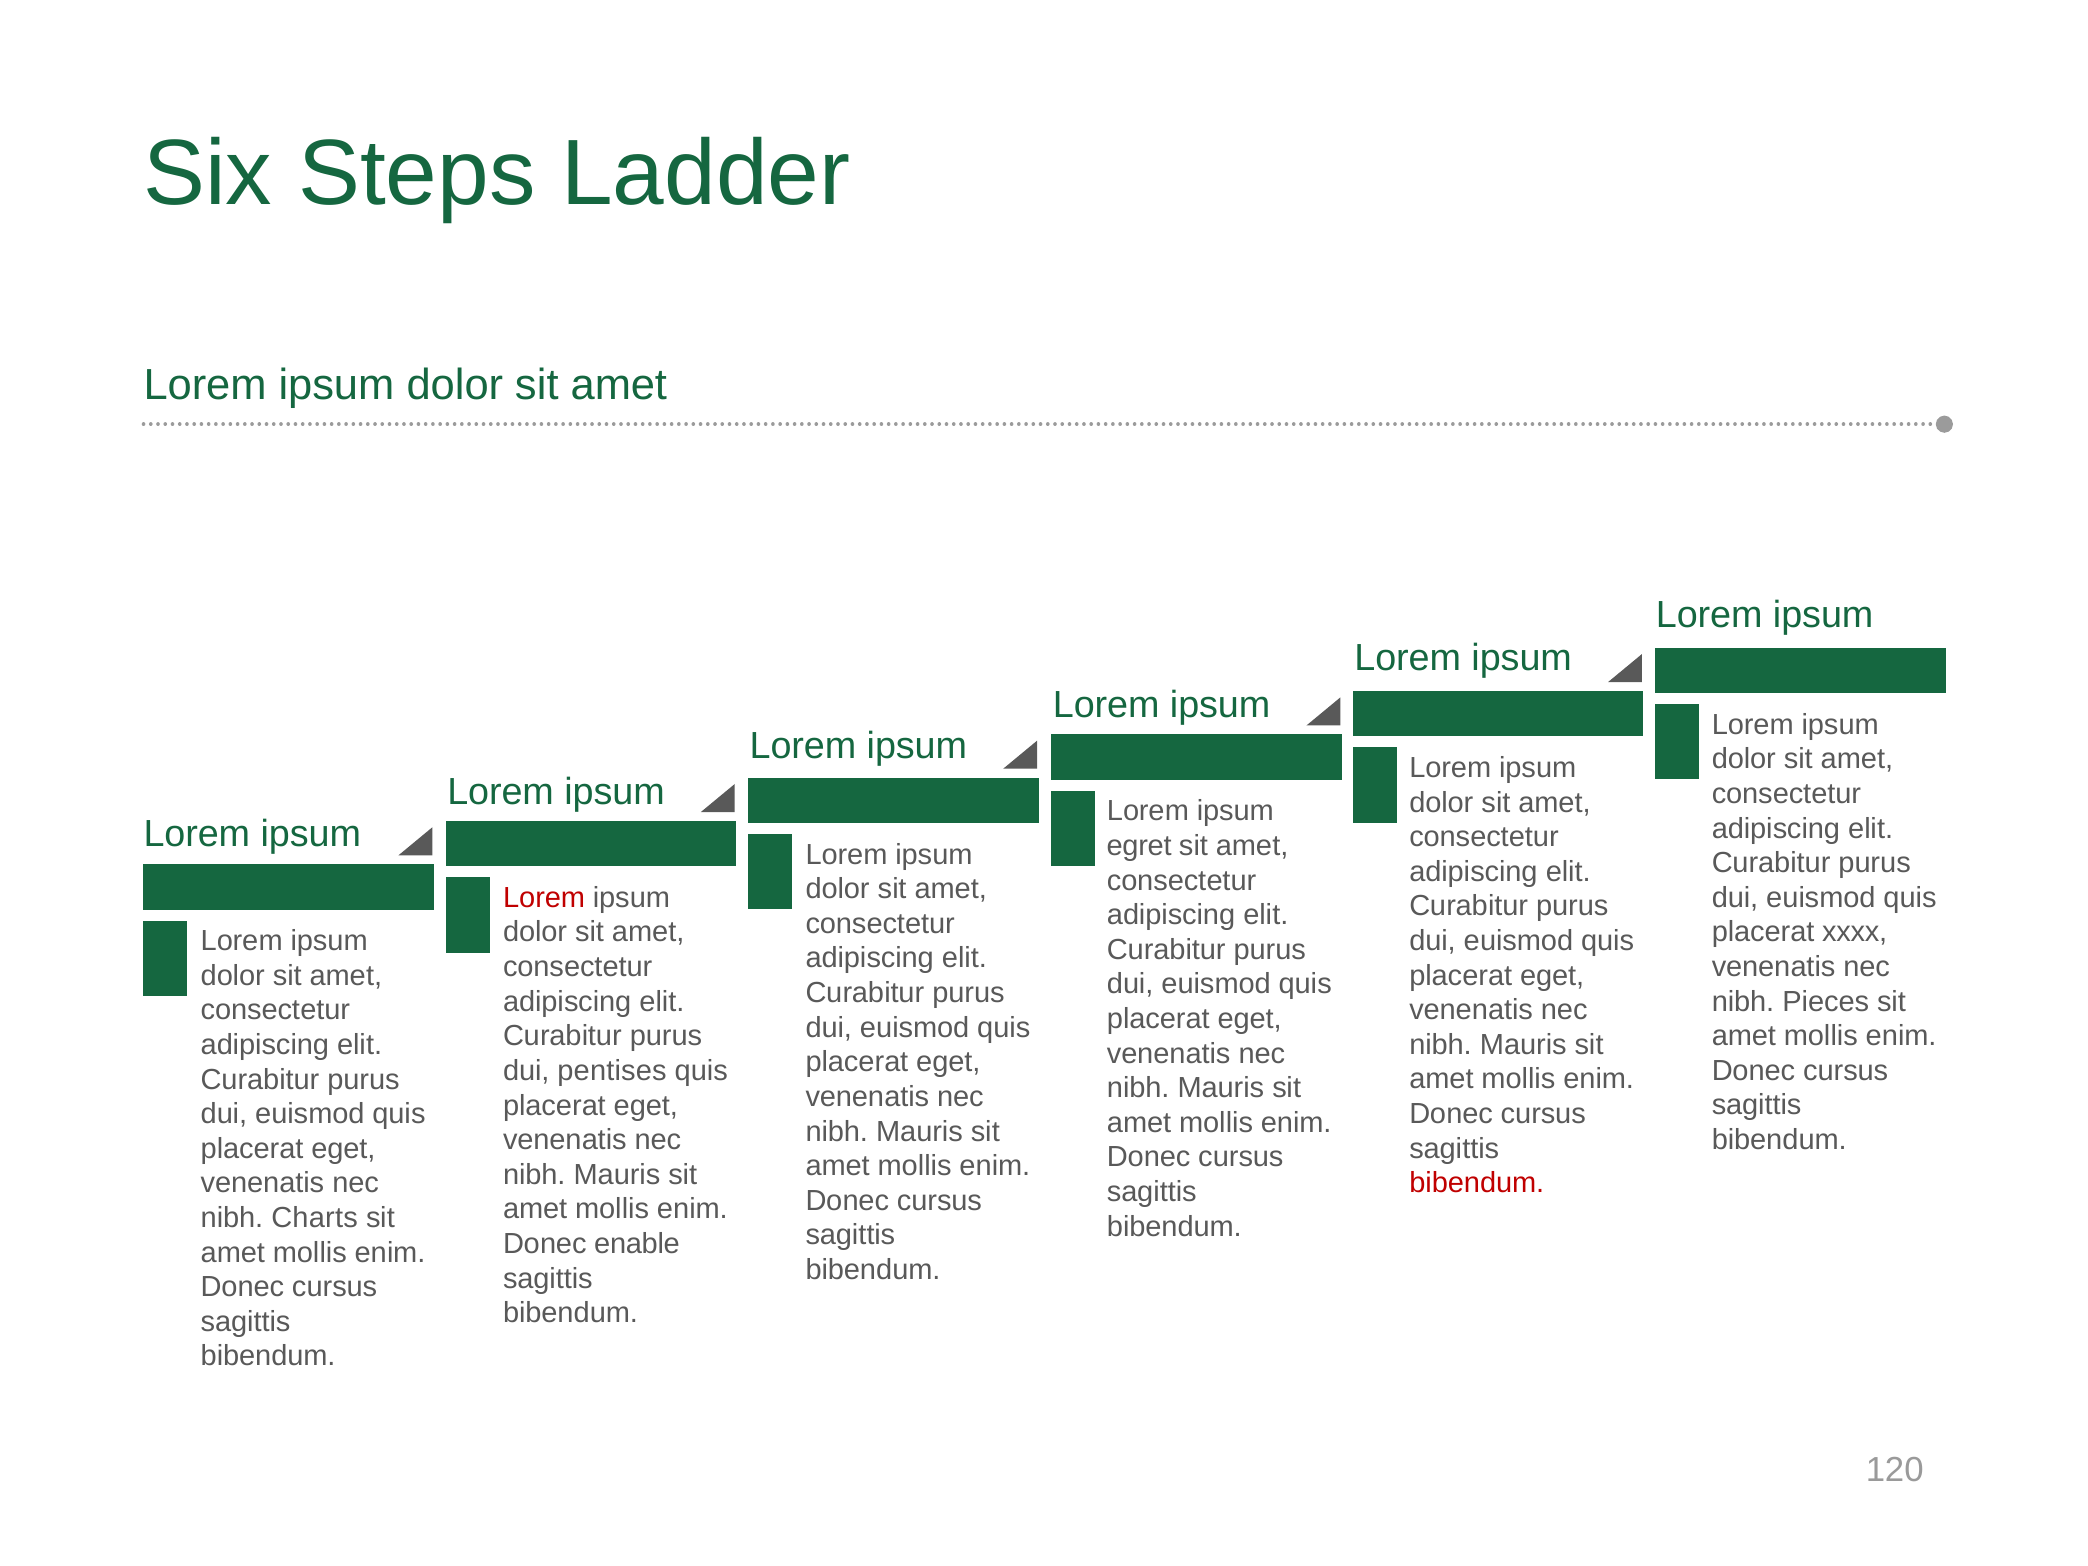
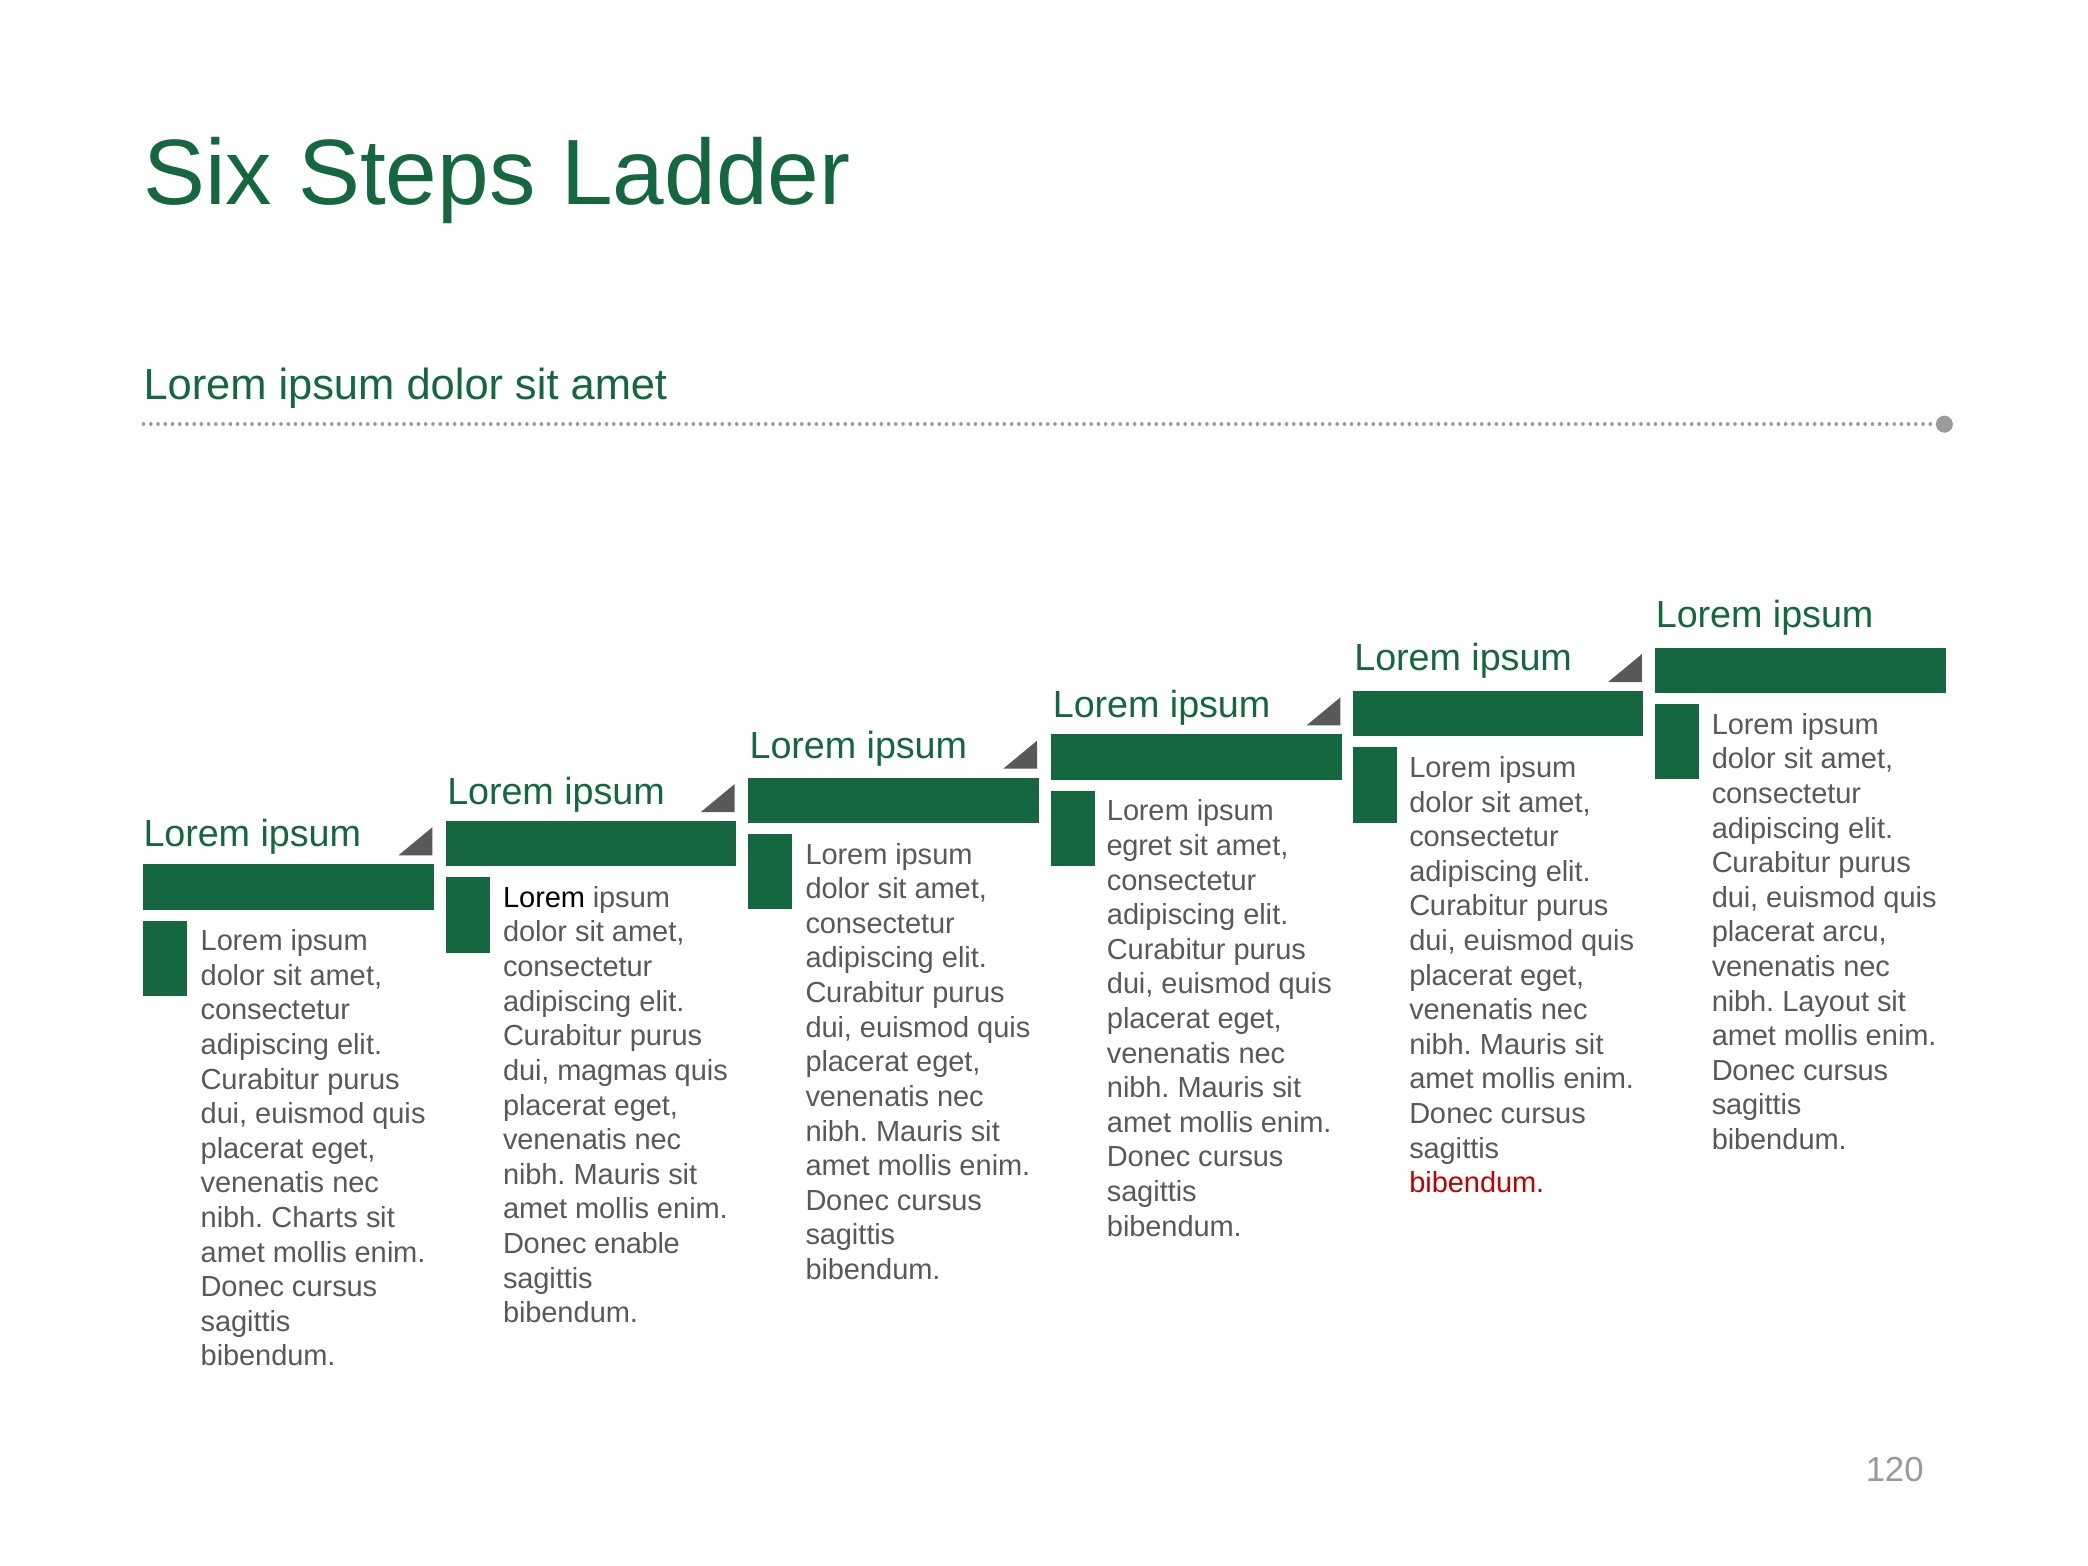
Lorem colour: red -> black (544, 898)
xxxx: xxxx -> arcu (1855, 932)
Pieces: Pieces -> Layout (1826, 1002)
pentises: pentises -> magmas (612, 1071)
